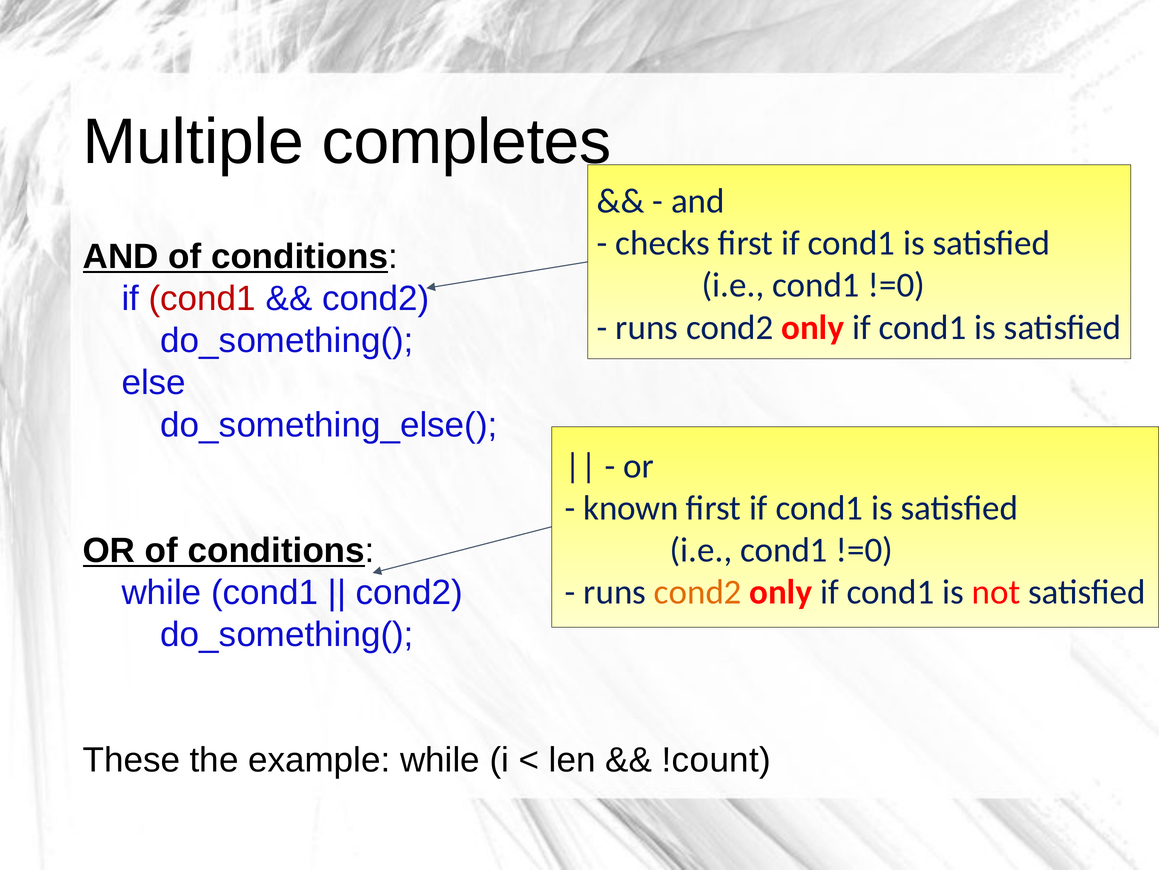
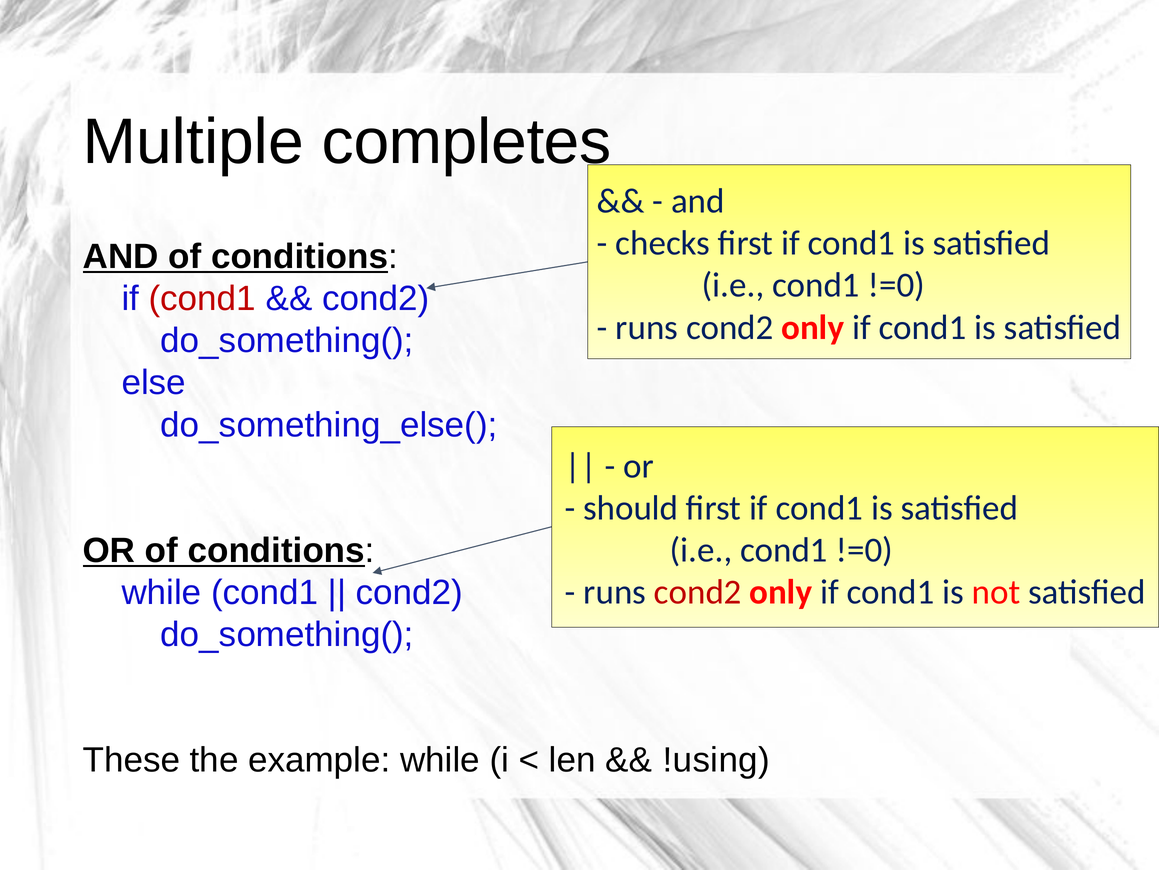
known: known -> should (631, 508)
cond2 colour: orange -> red (698, 592)
!count: !count -> !using (716, 759)
